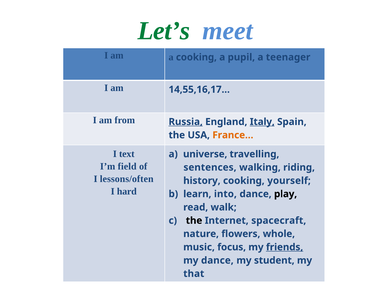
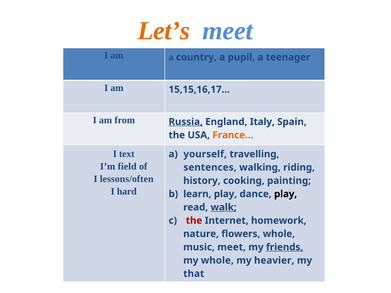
Let’s colour: green -> orange (164, 31)
a cooking: cooking -> country (196, 57)
14,55,16,17: 14,55,16,17 -> 15,15,16,17 (199, 90)
Italy underline: present -> none (262, 122)
universe: universe -> yourself (205, 154)
yourself: yourself -> painting (289, 181)
learn into: into -> play (225, 194)
walk underline: none -> present (224, 207)
the colour: black -> red (194, 221)
spacecraft: spacecraft -> homework (279, 221)
music focus: focus -> meet (232, 247)
my dance: dance -> whole (217, 261)
student: student -> heavier (274, 261)
